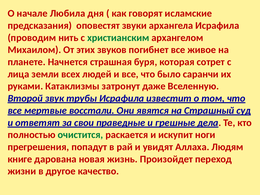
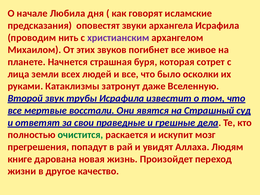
христианским colour: green -> purple (118, 38)
саранчи: саранчи -> осколки (201, 74)
ноги: ноги -> мозг (205, 135)
